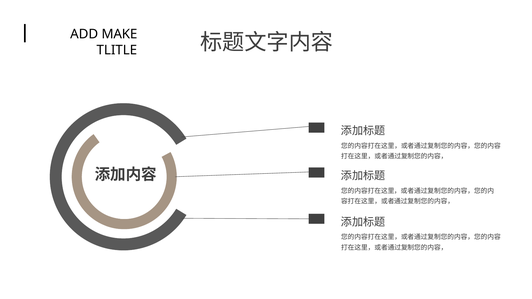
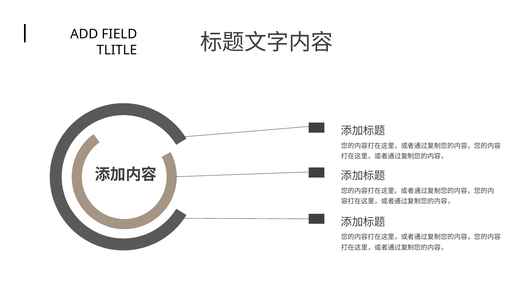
MAKE: MAKE -> FIELD (119, 34)
